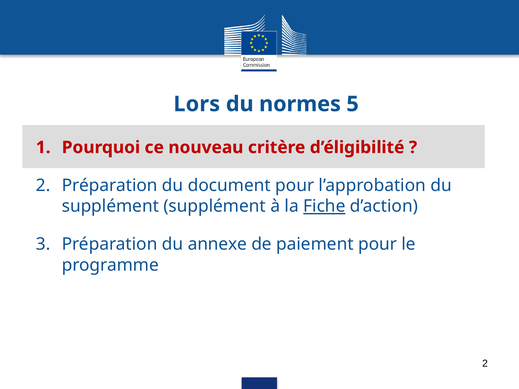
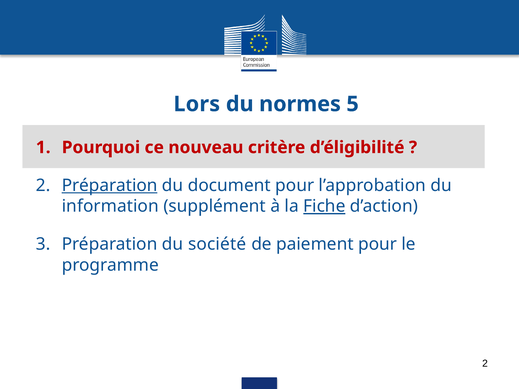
Préparation underline: none -> present (110, 186)
supplément: supplément -> information (110, 206)
annexe: annexe -> société (217, 244)
